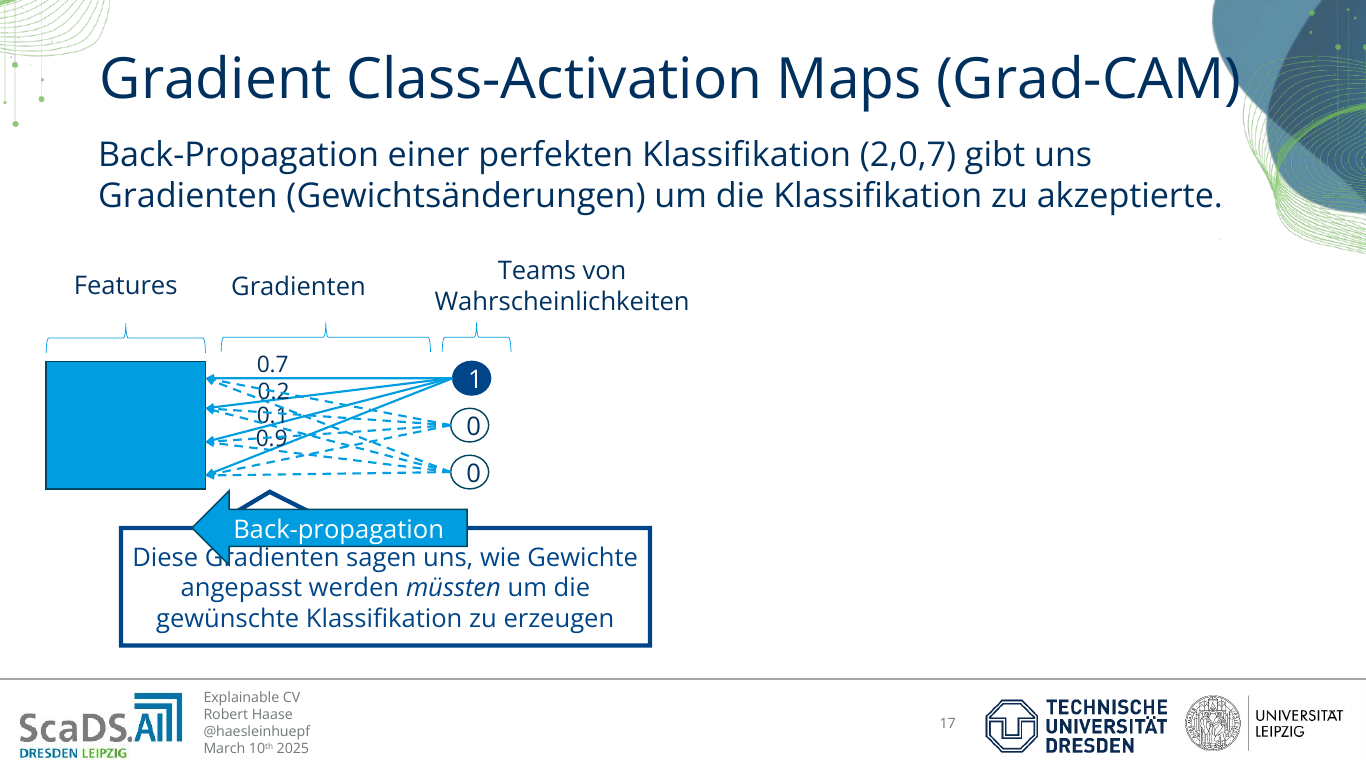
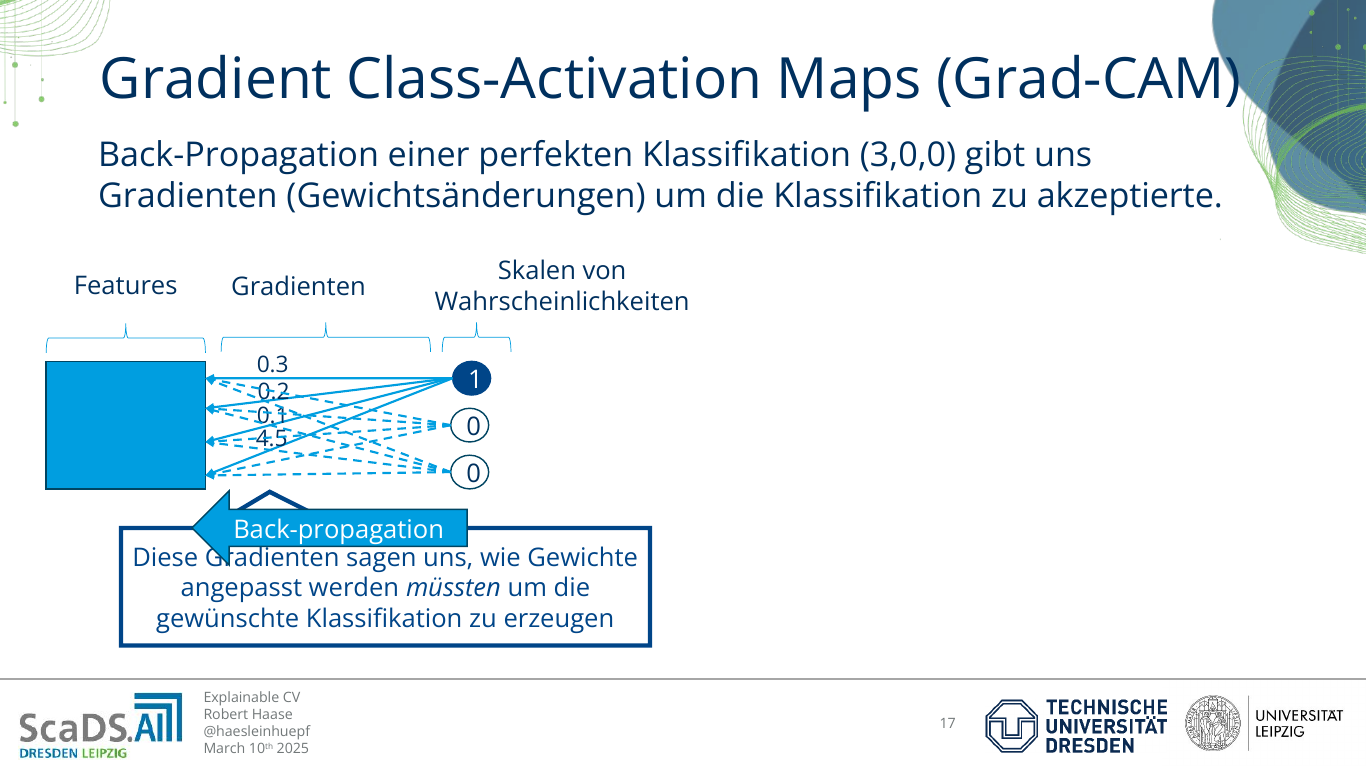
2,0,7: 2,0,7 -> 3,0,0 (908, 156)
Teams: Teams -> Skalen (537, 272)
0.7: 0.7 -> 0.3 (273, 365)
0.9: 0.9 -> 4.5 (272, 440)
